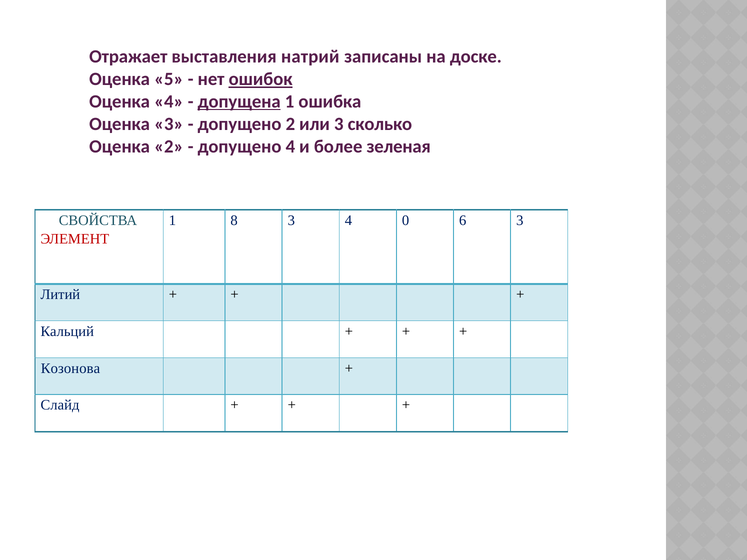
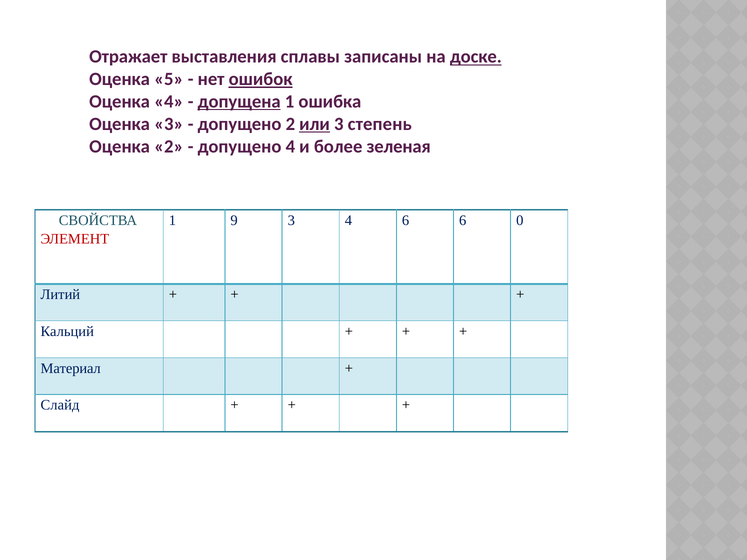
натрий: натрий -> сплавы (310, 57)
доске underline: none -> present (476, 57)
или underline: none -> present (315, 124)
сколько: сколько -> степень (380, 124)
8: 8 -> 9 (234, 221)
4 0: 0 -> 6 (406, 221)
6 3: 3 -> 0 (520, 221)
Козонова: Козонова -> Материал (71, 368)
